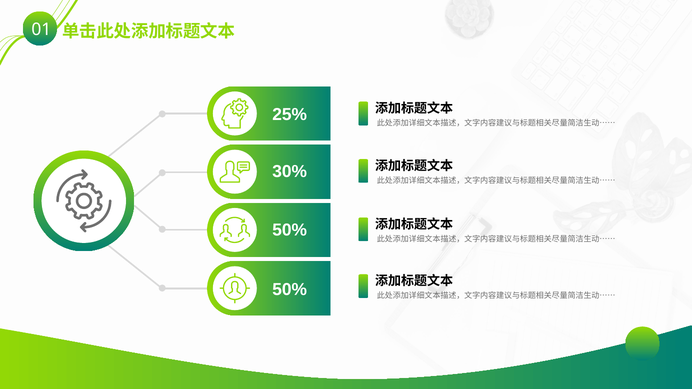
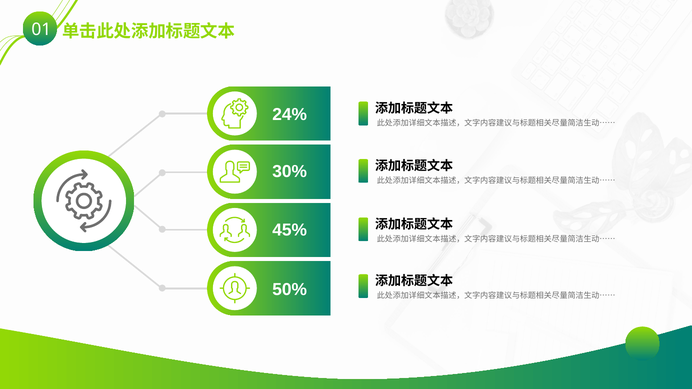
25%: 25% -> 24% (290, 115)
50%: 50% -> 45% (290, 230)
